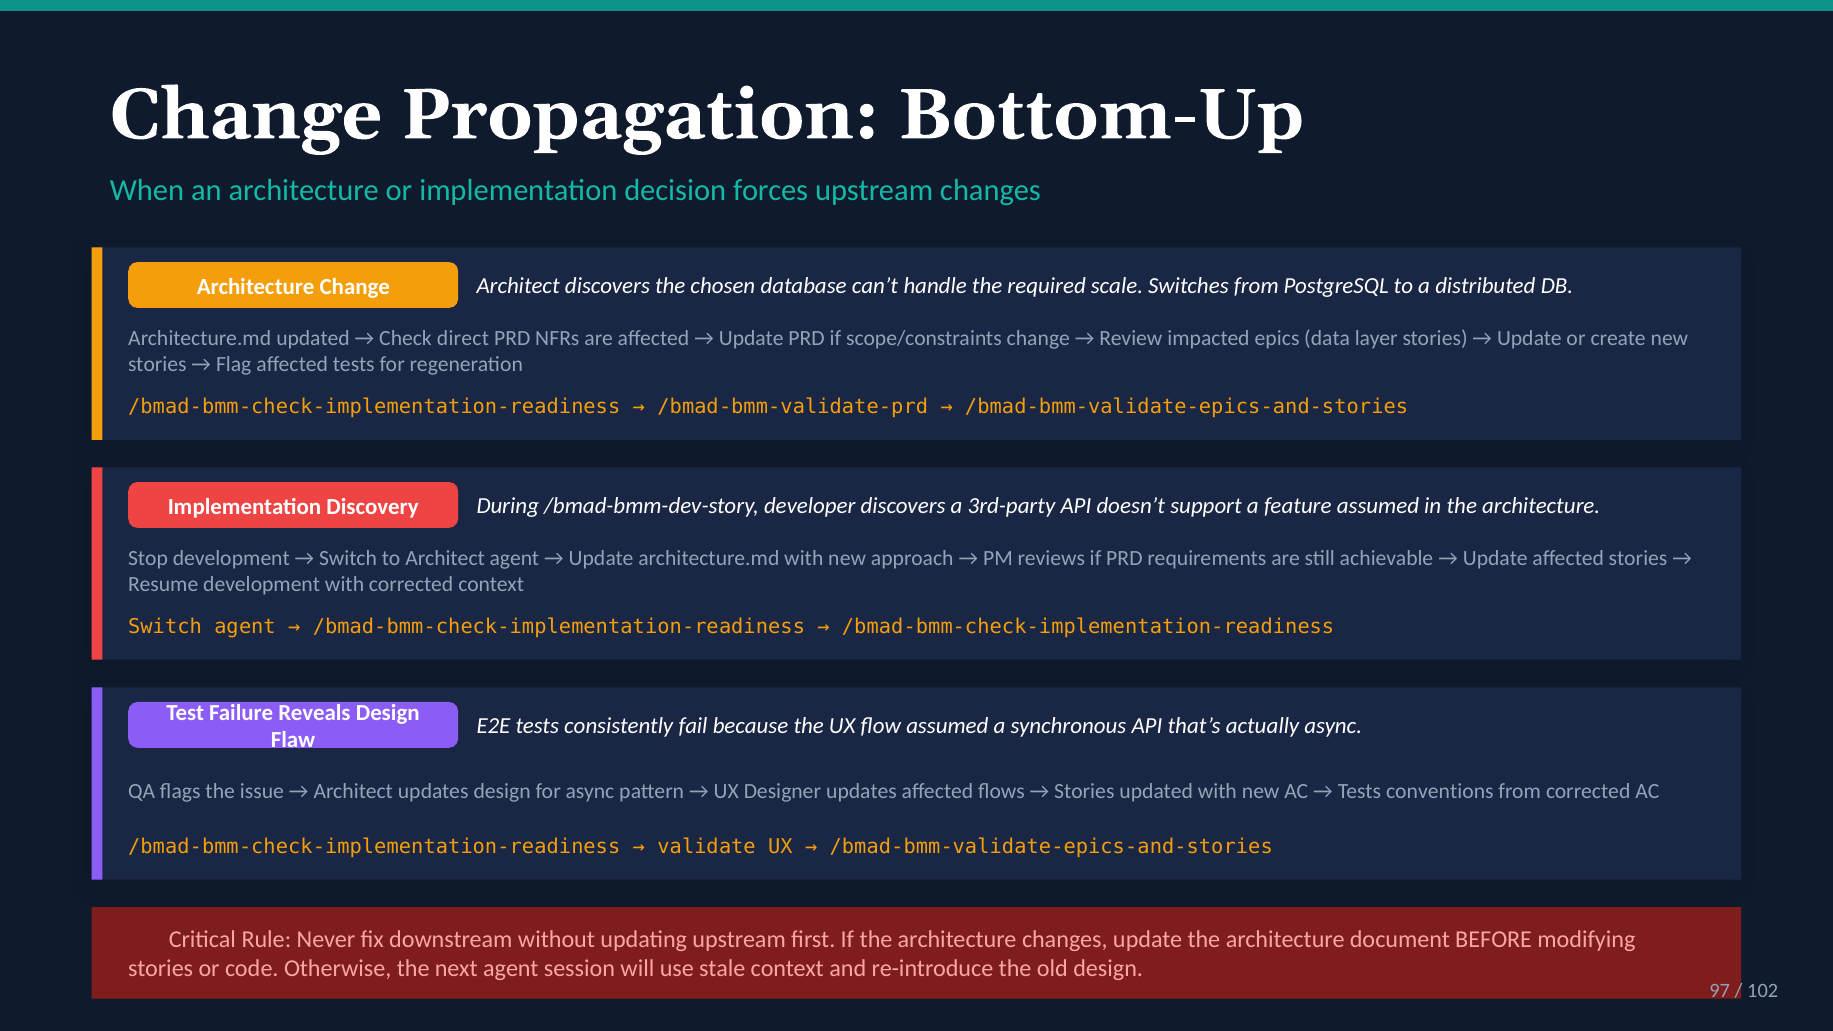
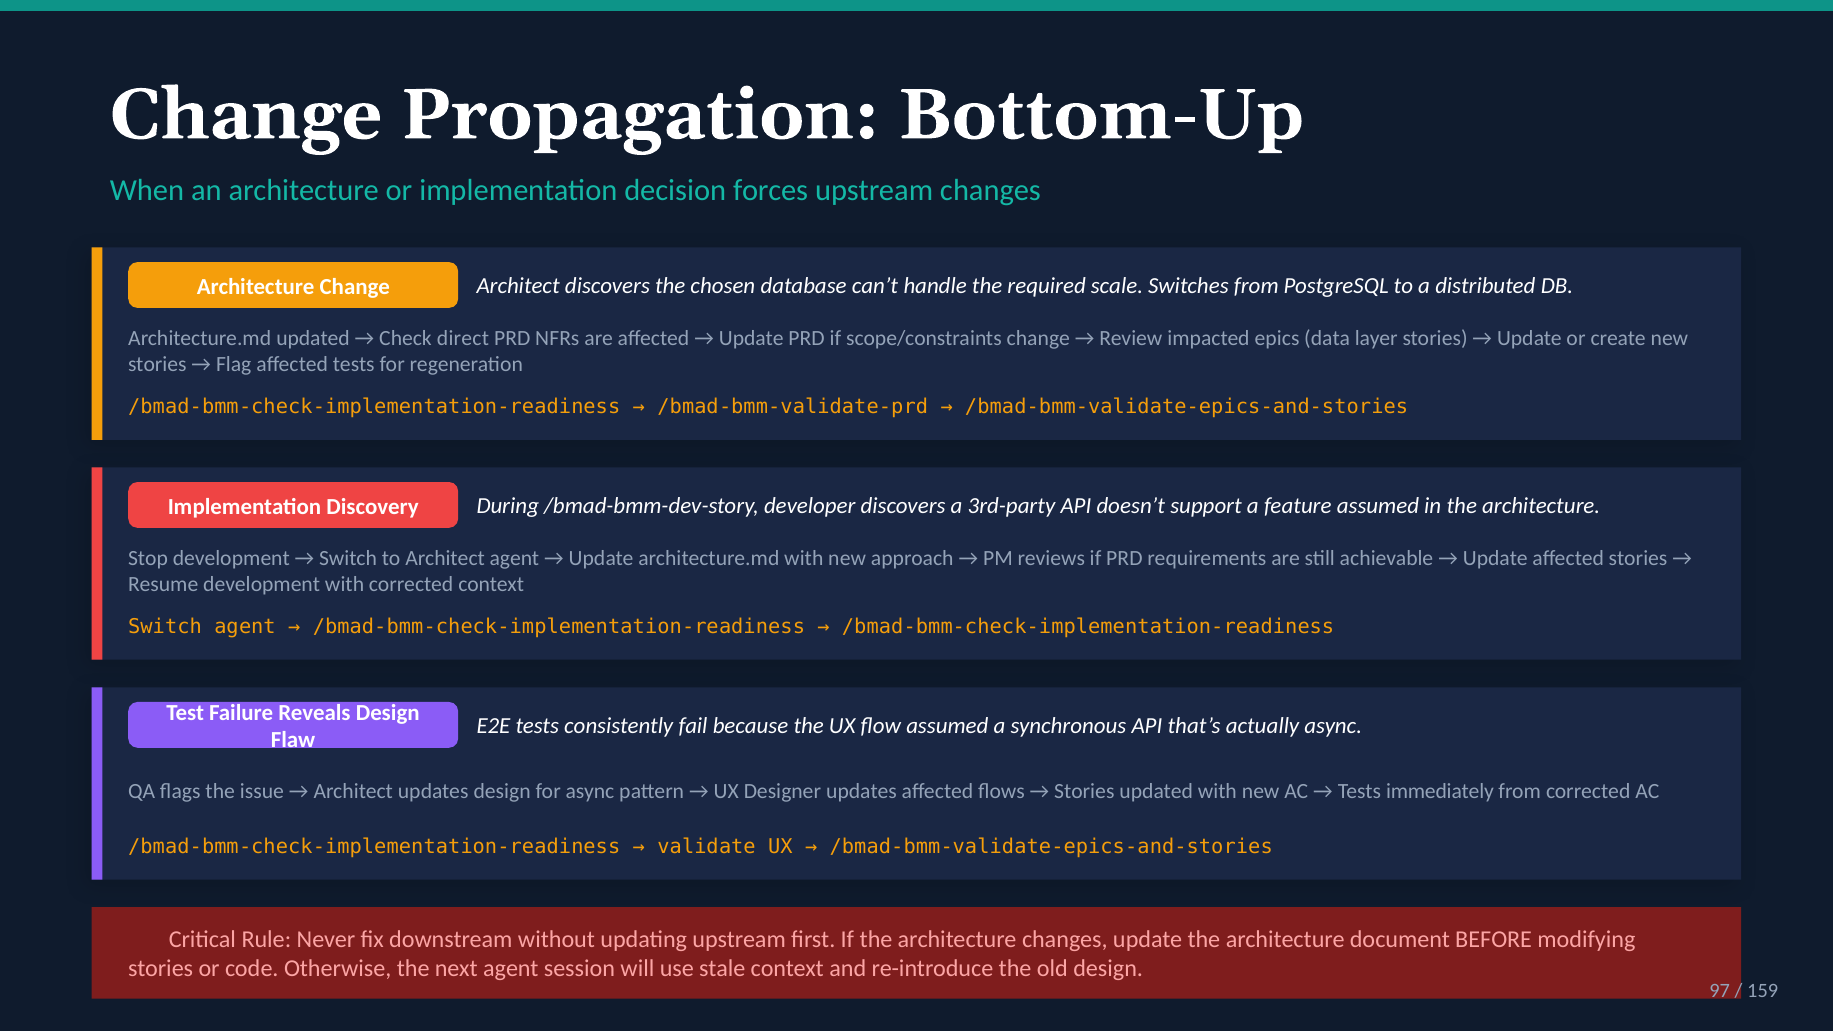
conventions: conventions -> immediately (1440, 792)
102: 102 -> 159 (1763, 991)
